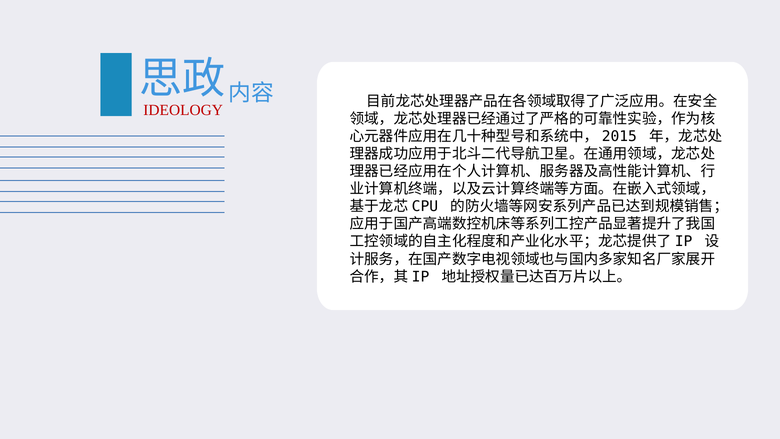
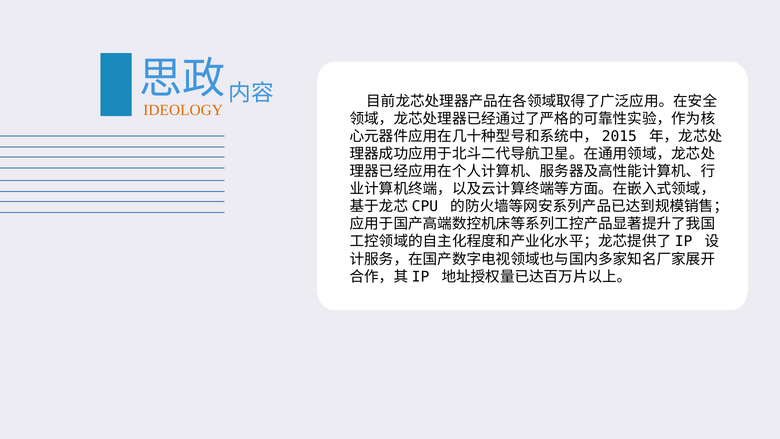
IDEOLOGY colour: red -> orange (183, 110)
